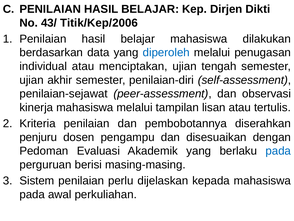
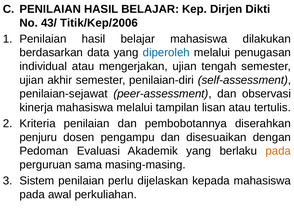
menciptakan: menciptakan -> mengerjakan (133, 66)
pada colour: blue -> orange (278, 151)
berisi: berisi -> sama (88, 164)
